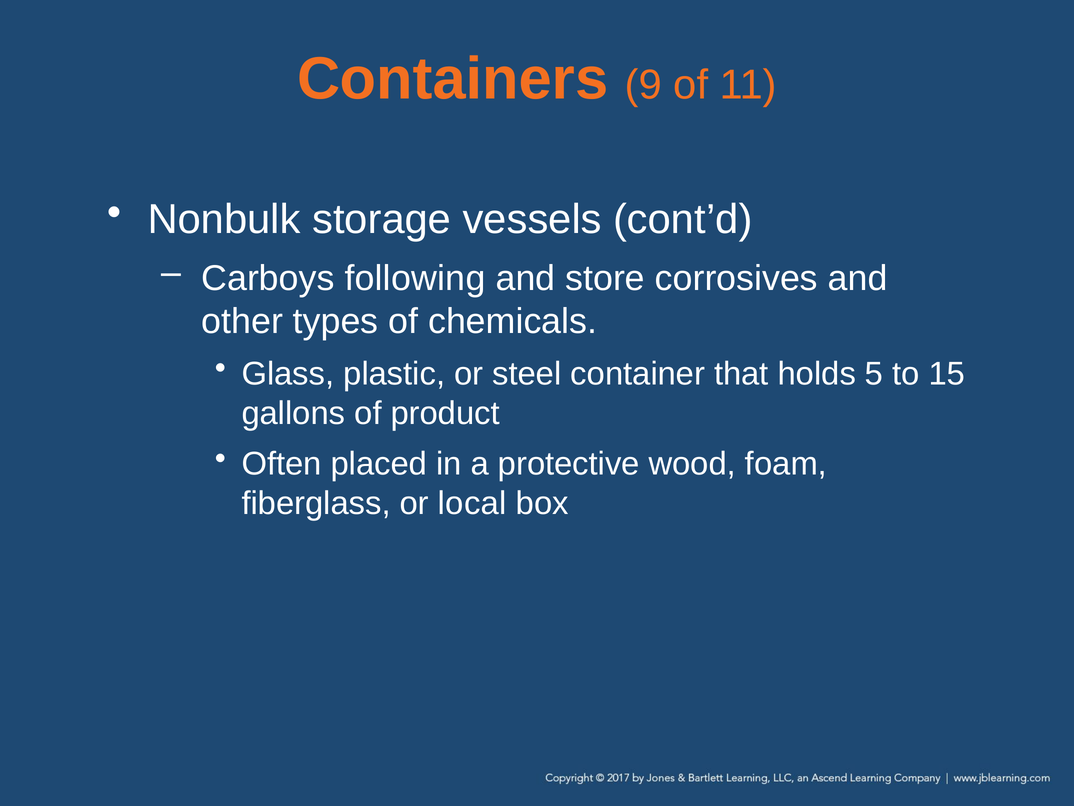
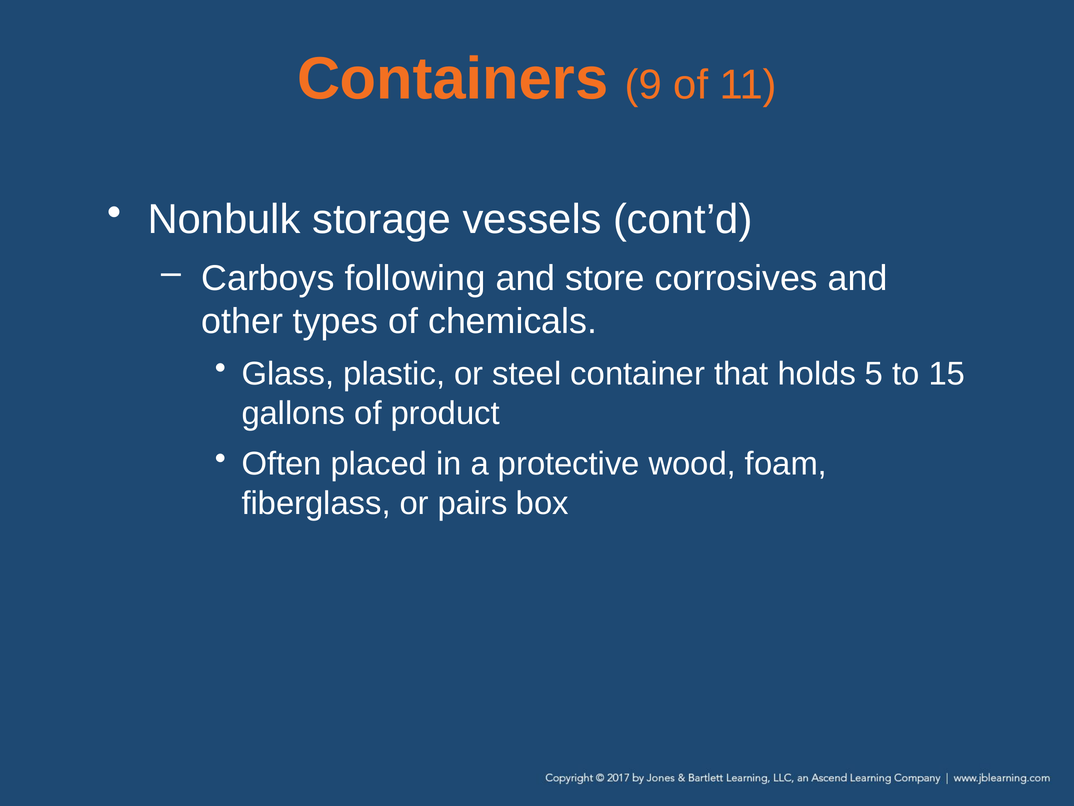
local: local -> pairs (473, 503)
